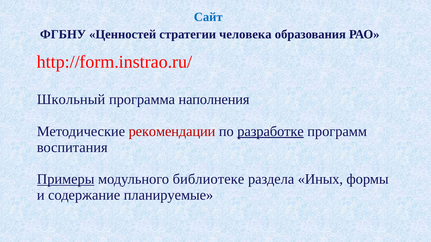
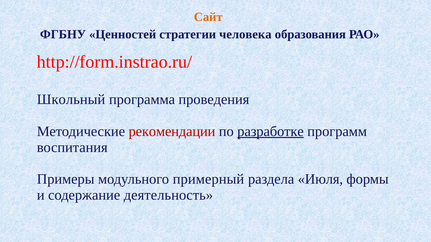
Сайт colour: blue -> orange (208, 17)
наполнения: наполнения -> проведения (214, 100)
Примеры underline: present -> none (66, 179)
библиотеке: библиотеке -> примерный (208, 179)
Иных: Иных -> Июля (320, 179)
планируемые: планируемые -> деятельность (168, 195)
